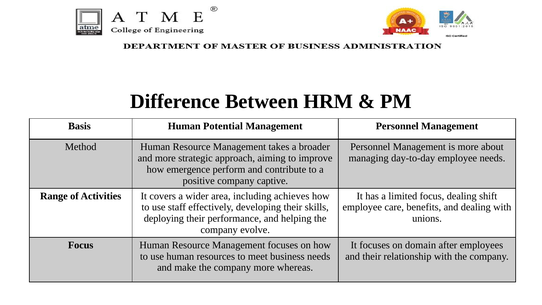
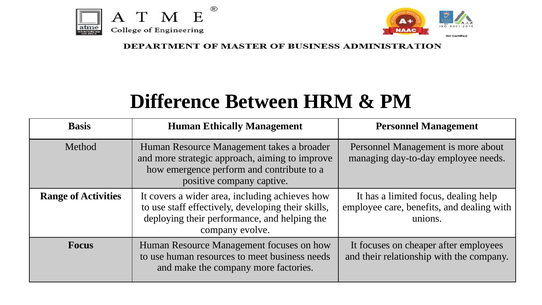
Potential: Potential -> Ethically (223, 126)
shift: shift -> help (488, 196)
domain: domain -> cheaper (421, 245)
whereas: whereas -> factories (295, 268)
